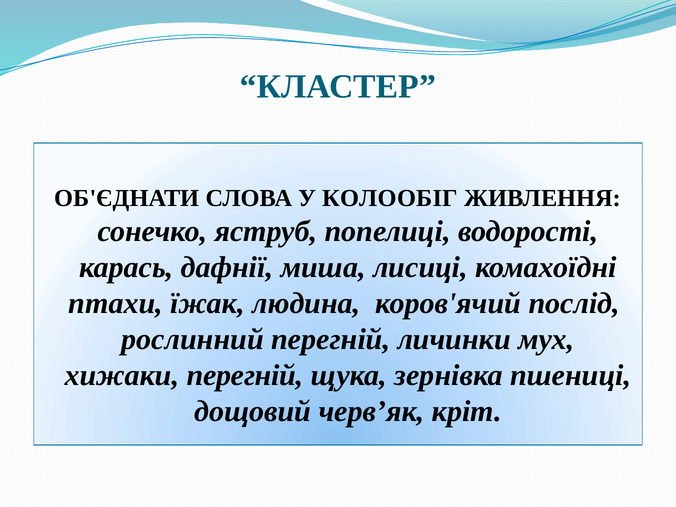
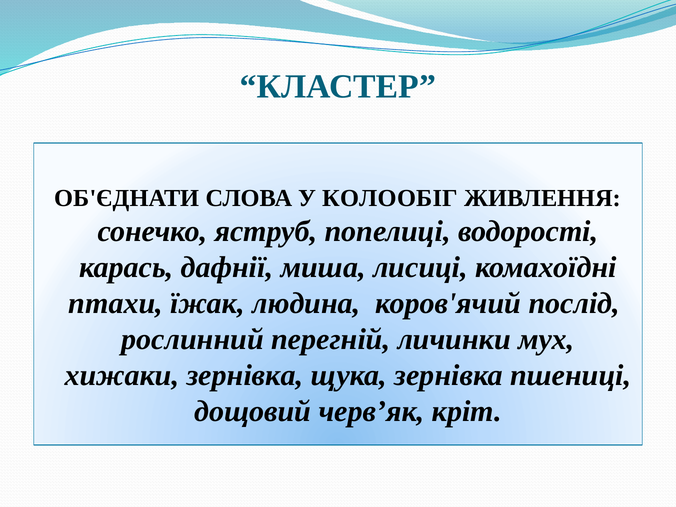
хижаки перегній: перегній -> зернівка (245, 375)
